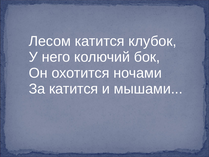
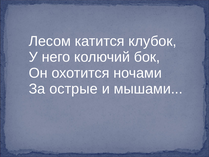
За катится: катится -> острые (74, 89)
